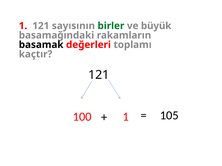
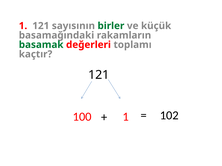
büyük: büyük -> küçük (156, 26)
basamak colour: black -> green (41, 45)
105: 105 -> 102 (169, 116)
